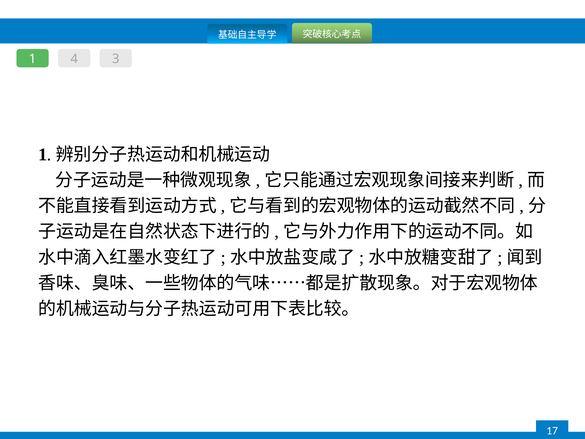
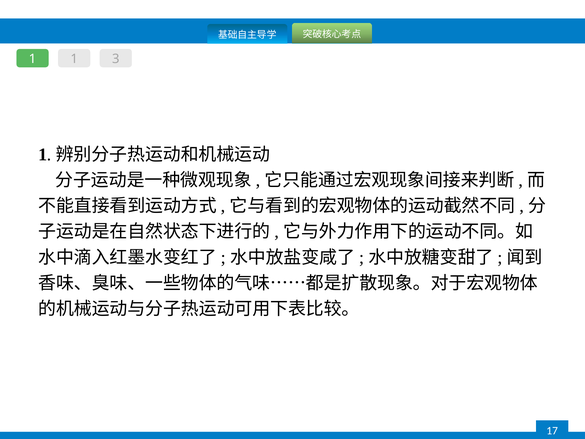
1 4: 4 -> 1 (74, 59)
